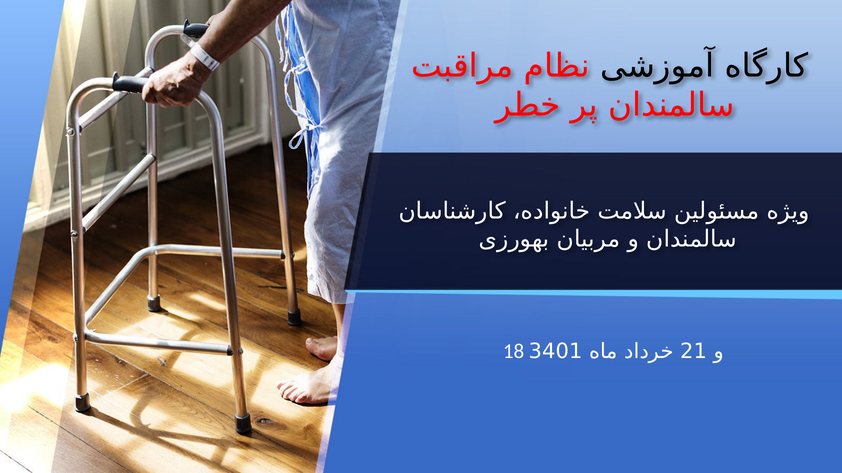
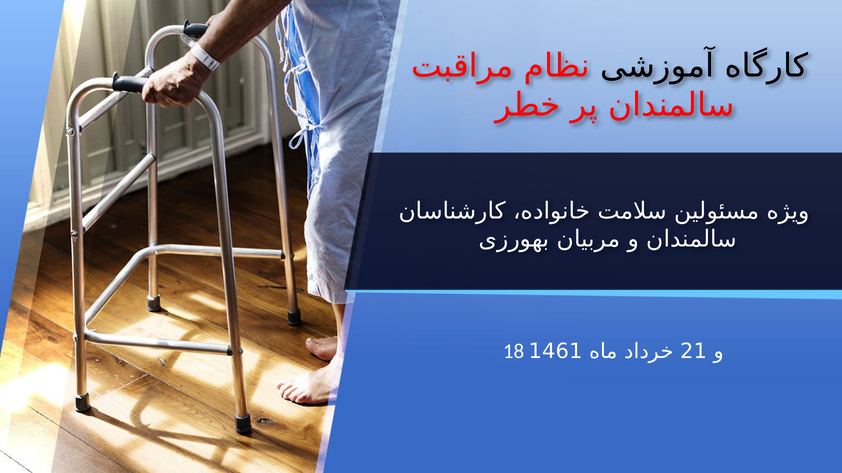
3401: 3401 -> 1461 (556, 352)
